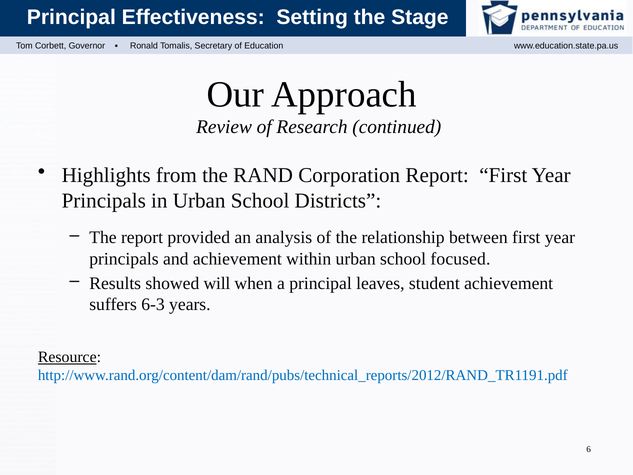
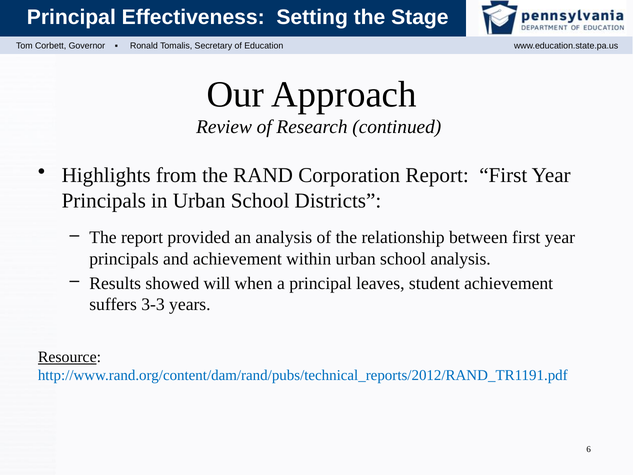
school focused: focused -> analysis (461, 259)
6-3: 6-3 -> 3-3 (153, 304)
